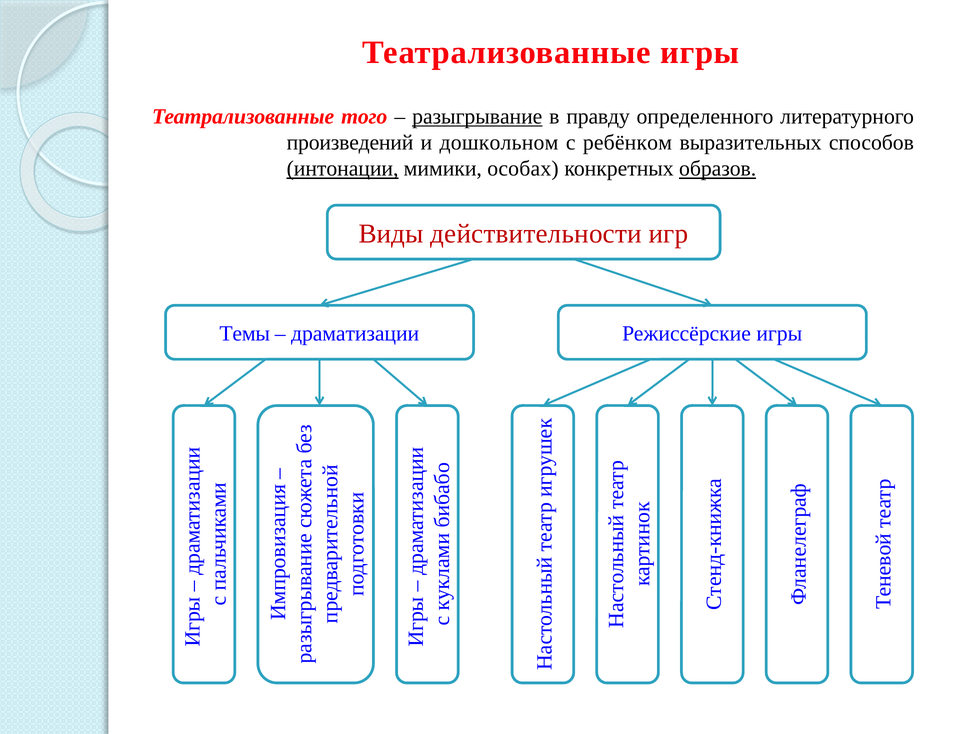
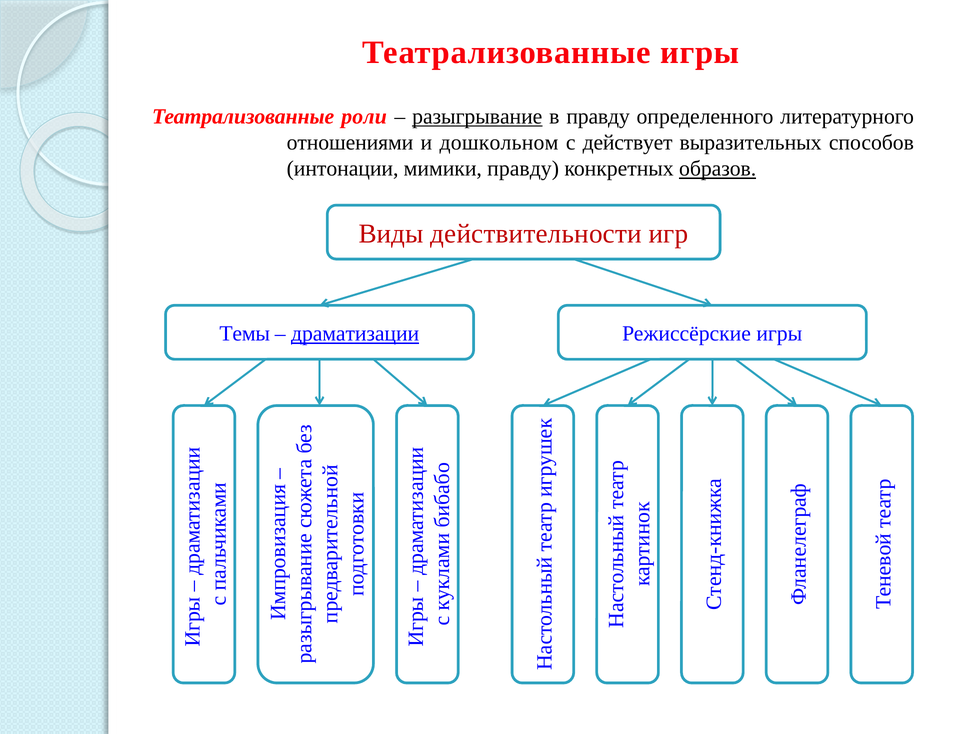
того: того -> роли (364, 117)
произведений: произведений -> отношениями (350, 143)
ребёнком: ребёнком -> действует (628, 143)
интонации underline: present -> none (343, 169)
мимики особах: особах -> правду (523, 169)
драматизации underline: none -> present (355, 334)
